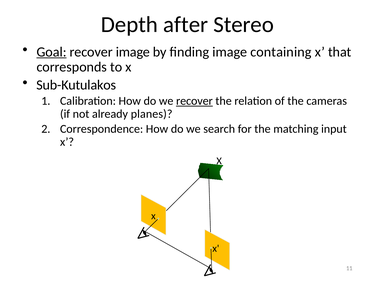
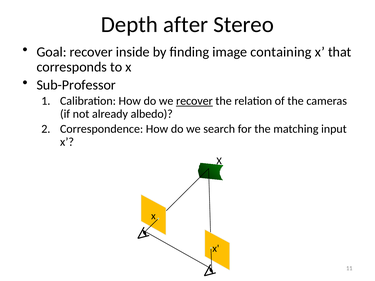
Goal underline: present -> none (52, 52)
recover image: image -> inside (133, 52)
Sub-Kutulakos: Sub-Kutulakos -> Sub-Professor (76, 85)
planes: planes -> albedo (152, 114)
